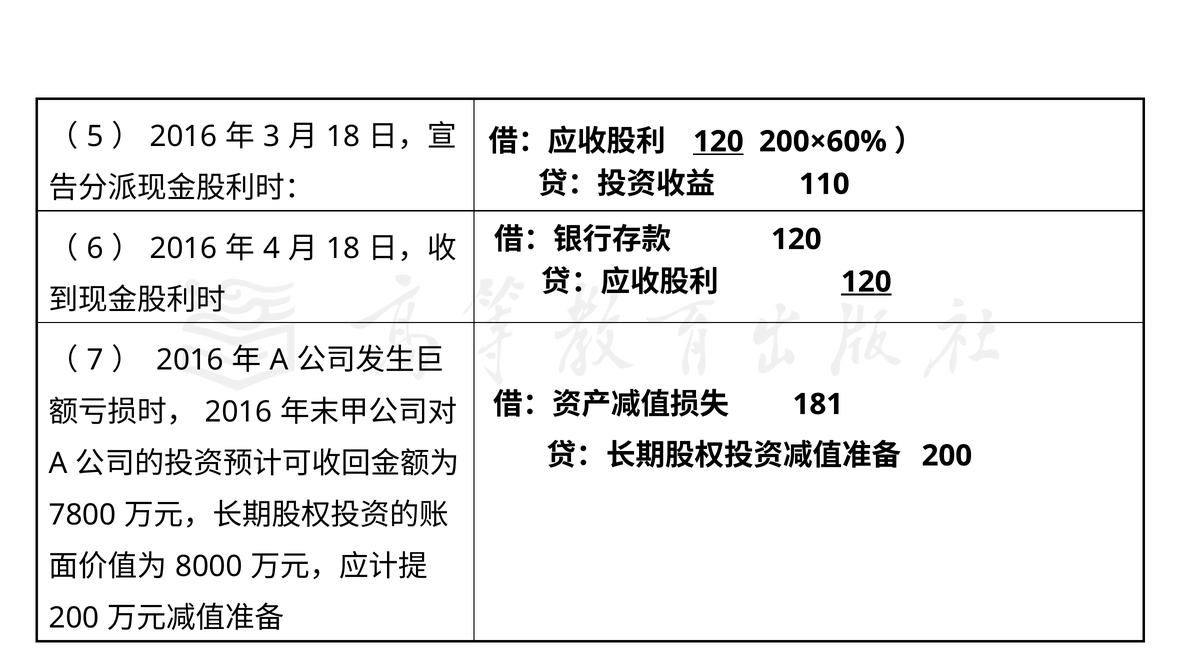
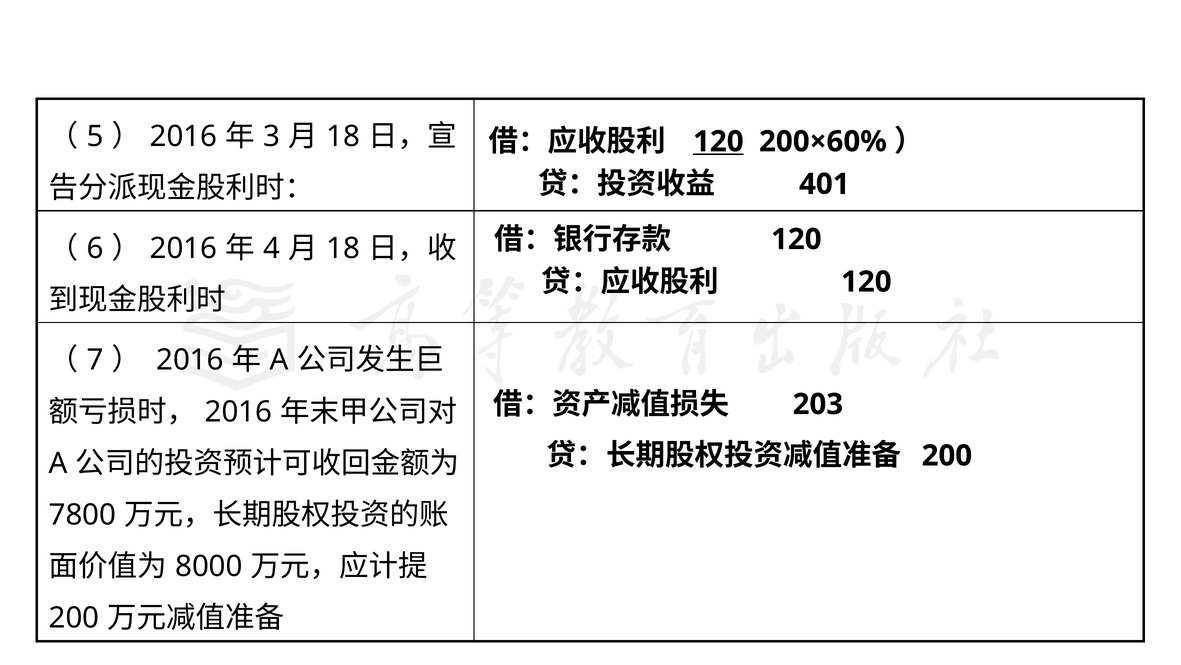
110: 110 -> 401 (824, 184)
120 underline: present -> none (866, 282)
181: 181 -> 203 (818, 404)
